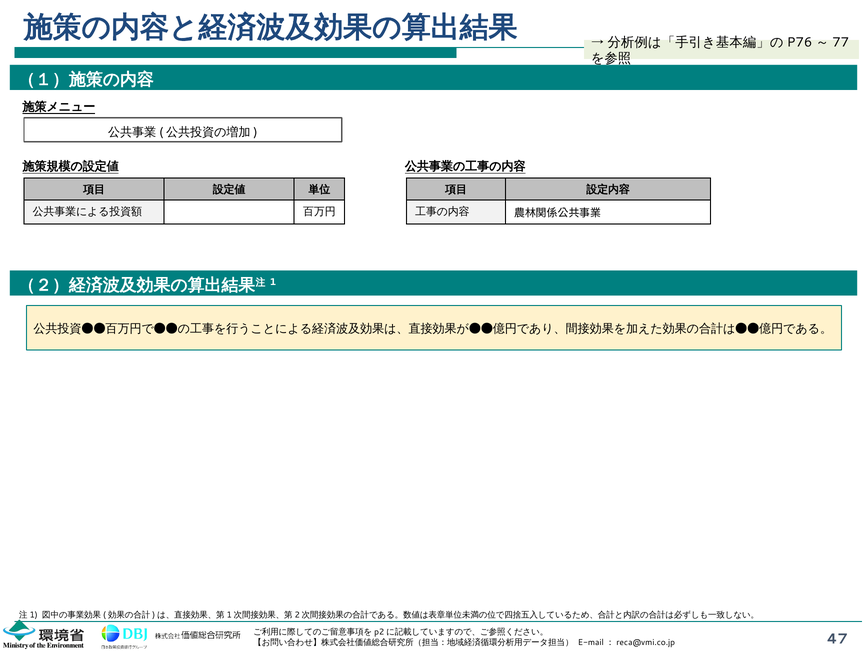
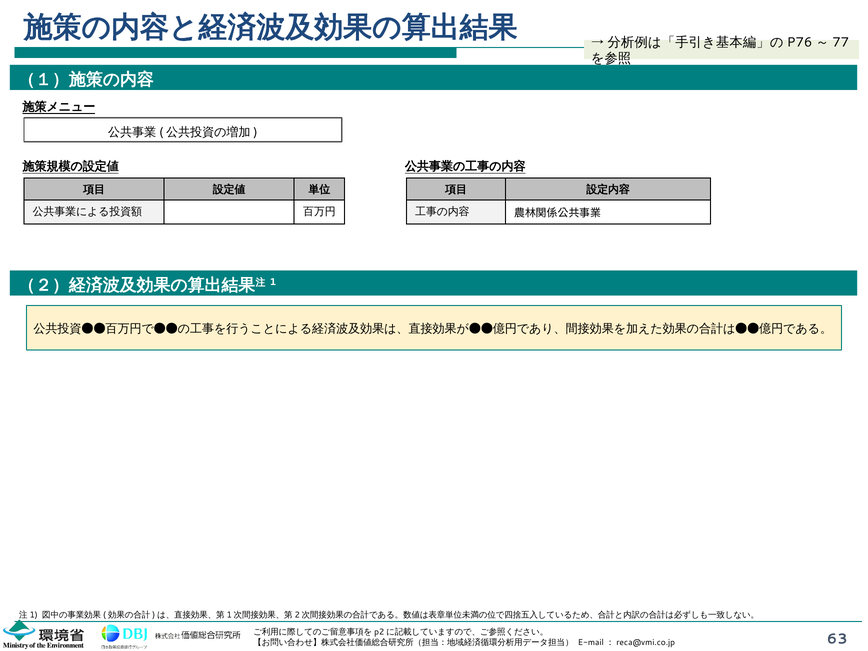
47: 47 -> 63 (837, 639)
